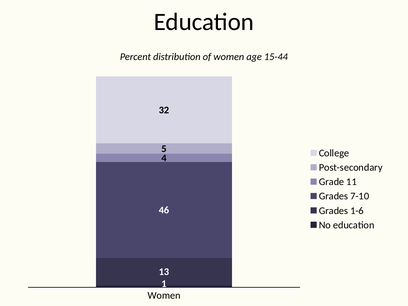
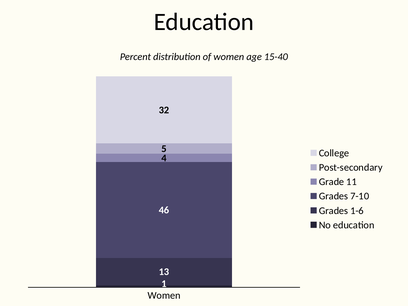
15-44: 15-44 -> 15-40 (276, 57)
